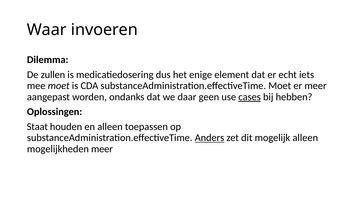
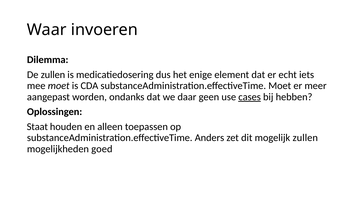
Anders underline: present -> none (209, 138)
mogelijk alleen: alleen -> zullen (305, 138)
mogelijkheden meer: meer -> goed (102, 149)
